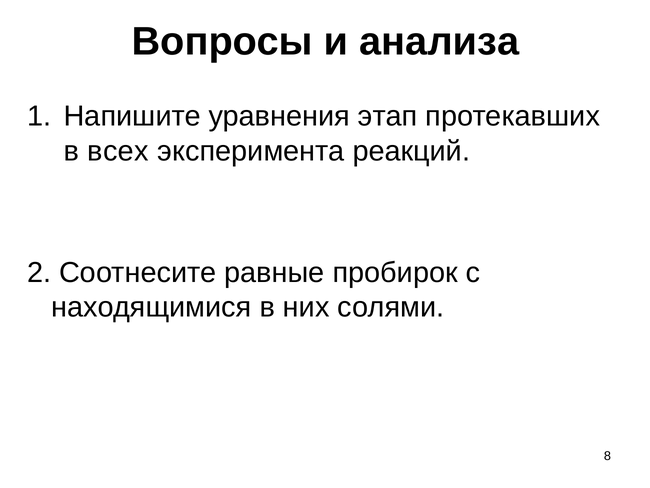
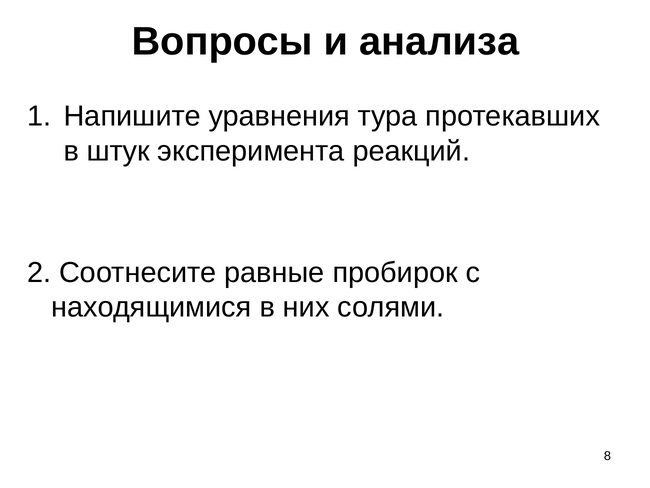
этап: этап -> тура (388, 116)
всех: всех -> штук (118, 151)
